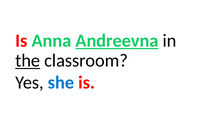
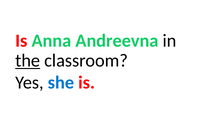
Andreevna underline: present -> none (117, 40)
